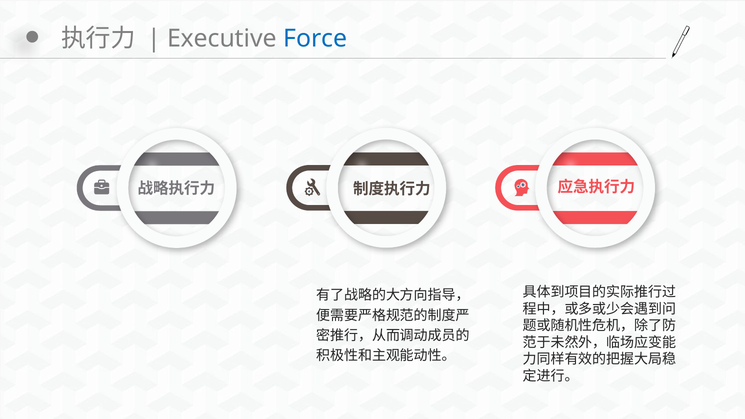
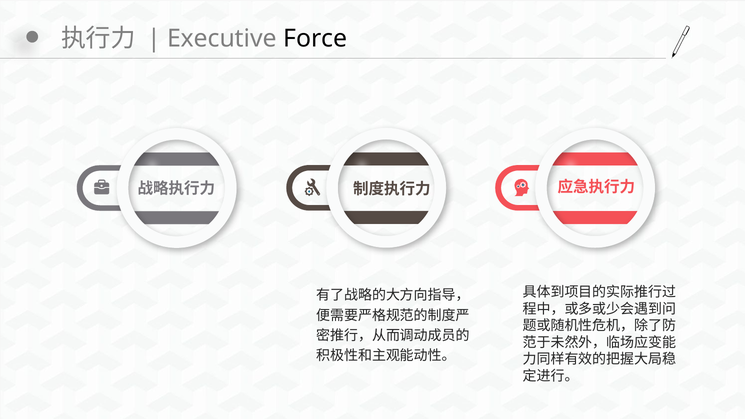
Force colour: blue -> black (315, 38)
